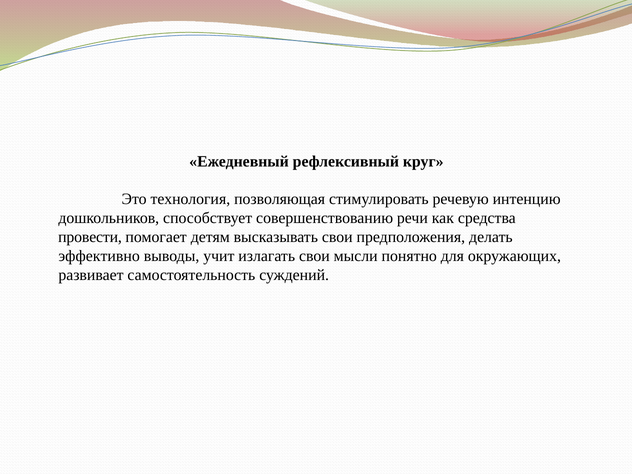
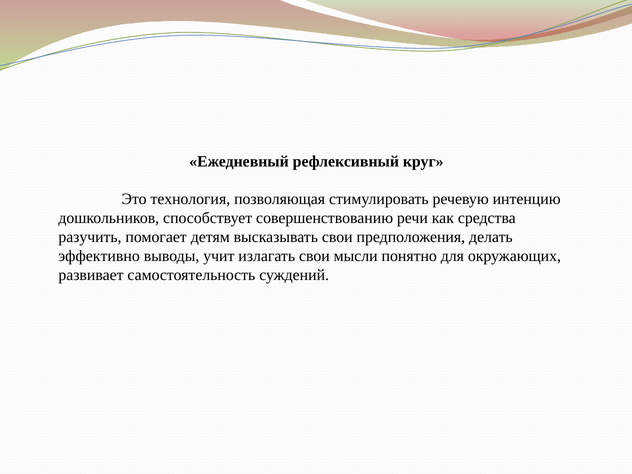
провести: провести -> разучить (90, 237)
